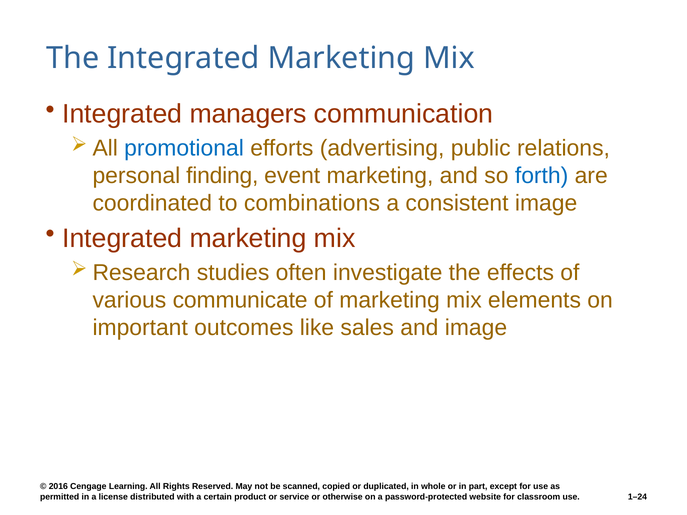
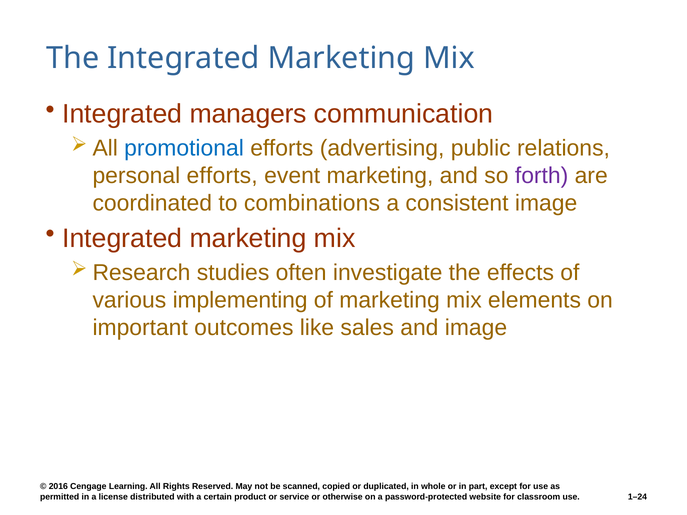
personal finding: finding -> efforts (222, 176)
forth colour: blue -> purple (542, 176)
communicate: communicate -> implementing (240, 300)
